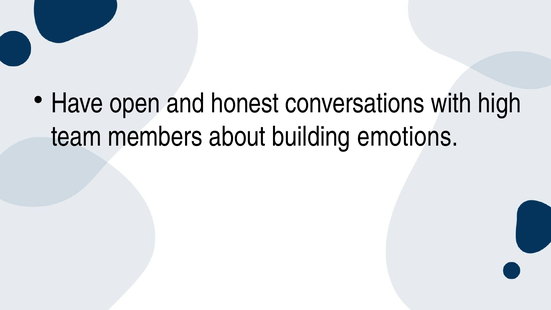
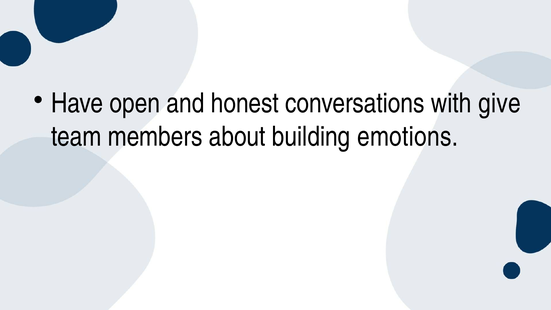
high: high -> give (499, 103)
